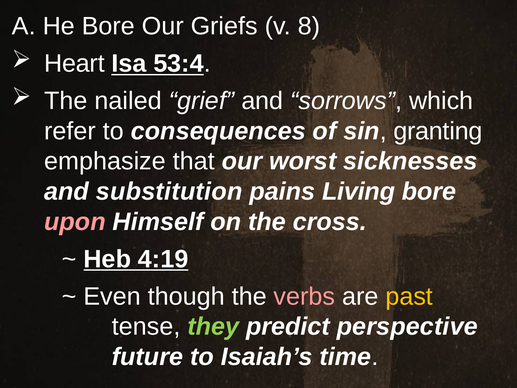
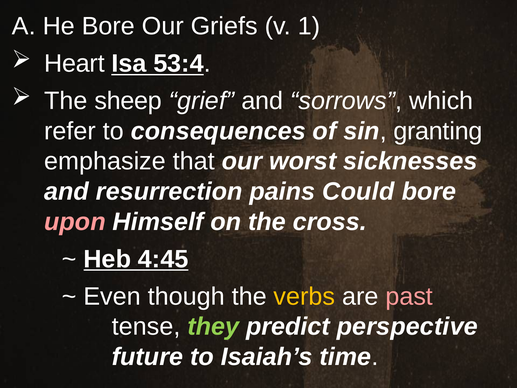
8: 8 -> 1 (309, 26)
nailed: nailed -> sheep (128, 101)
substitution: substitution -> resurrection (169, 191)
Living: Living -> Could (358, 191)
4:19: 4:19 -> 4:45 (163, 259)
verbs colour: pink -> yellow (304, 296)
past colour: yellow -> pink (409, 296)
